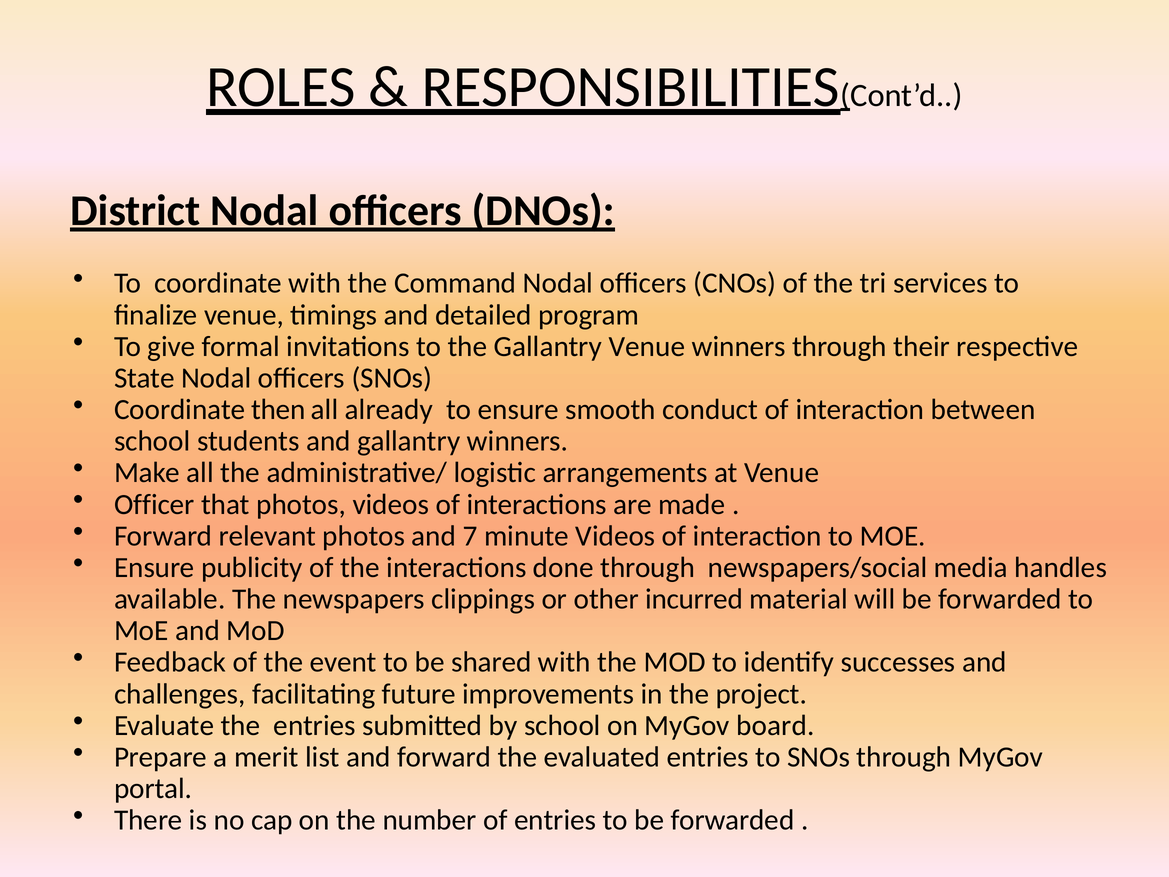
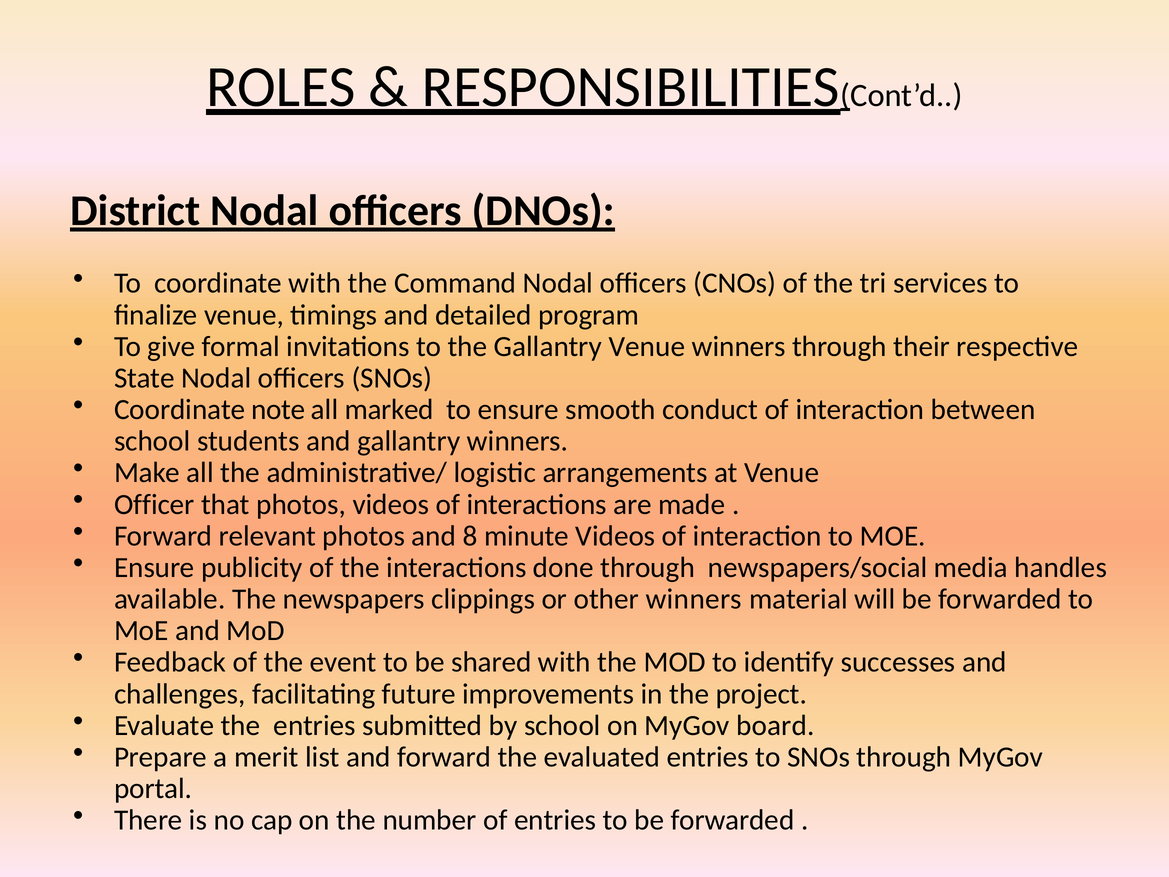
then: then -> note (278, 410)
already: already -> marked (389, 410)
7: 7 -> 8 (470, 536)
other incurred: incurred -> winners (694, 599)
